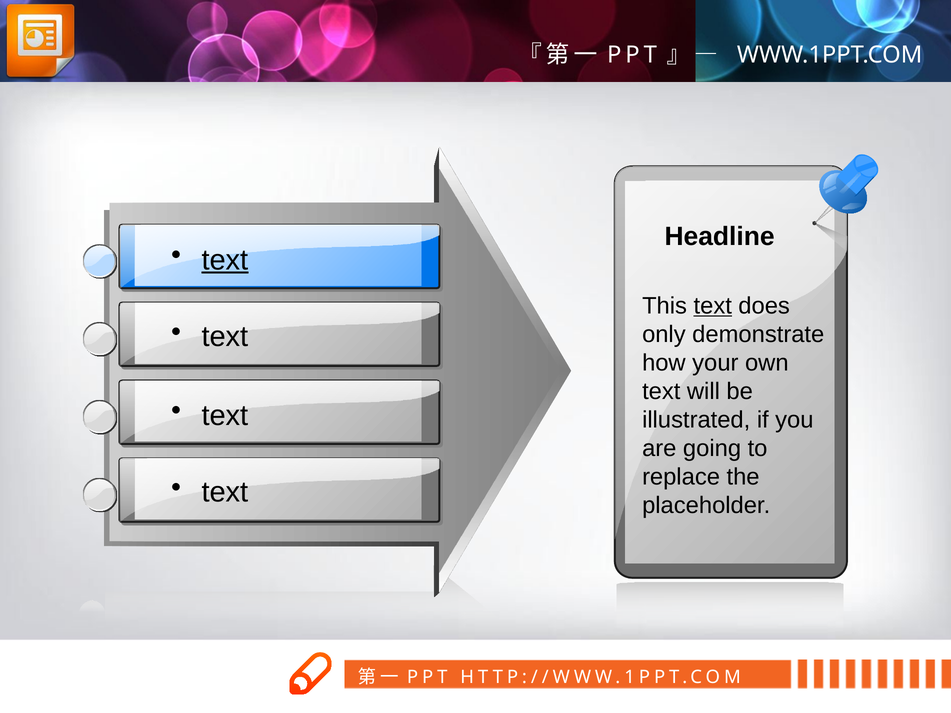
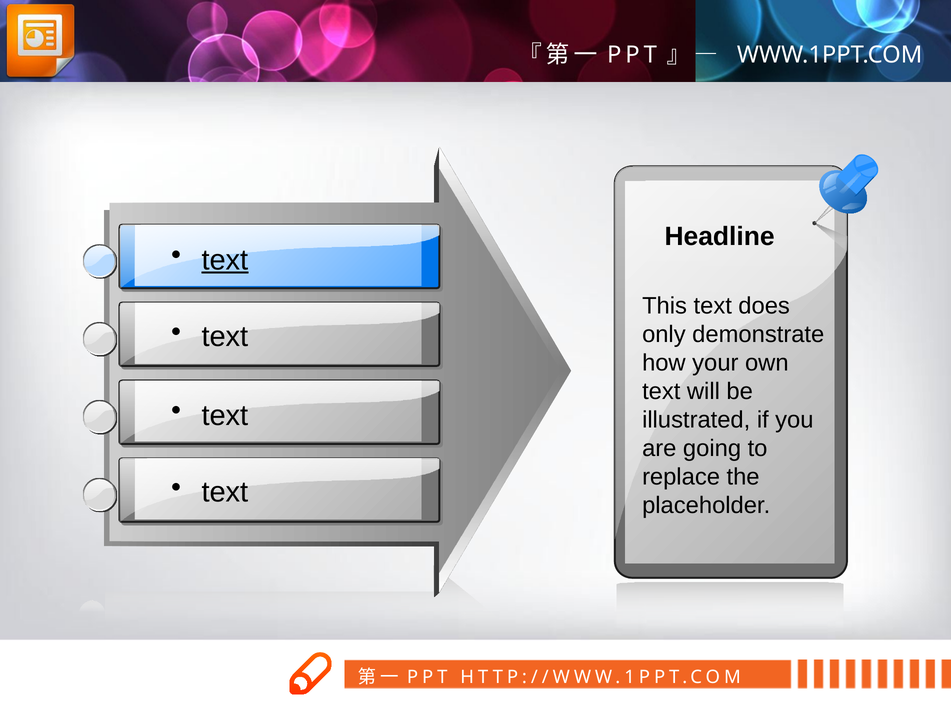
text underline: present -> none (713, 306)
